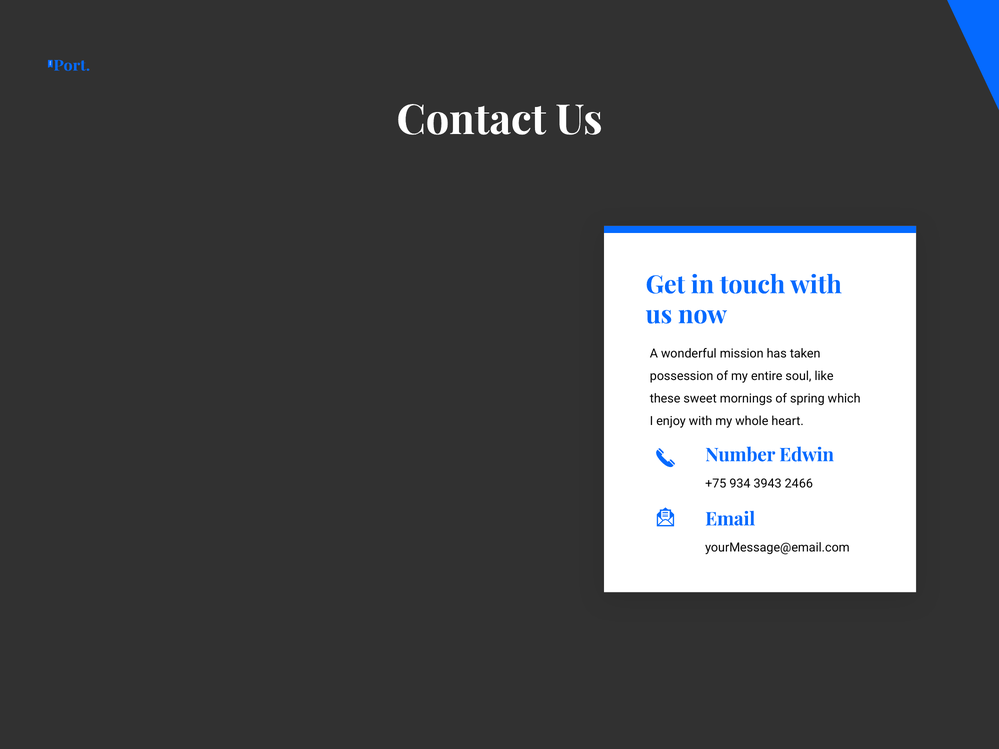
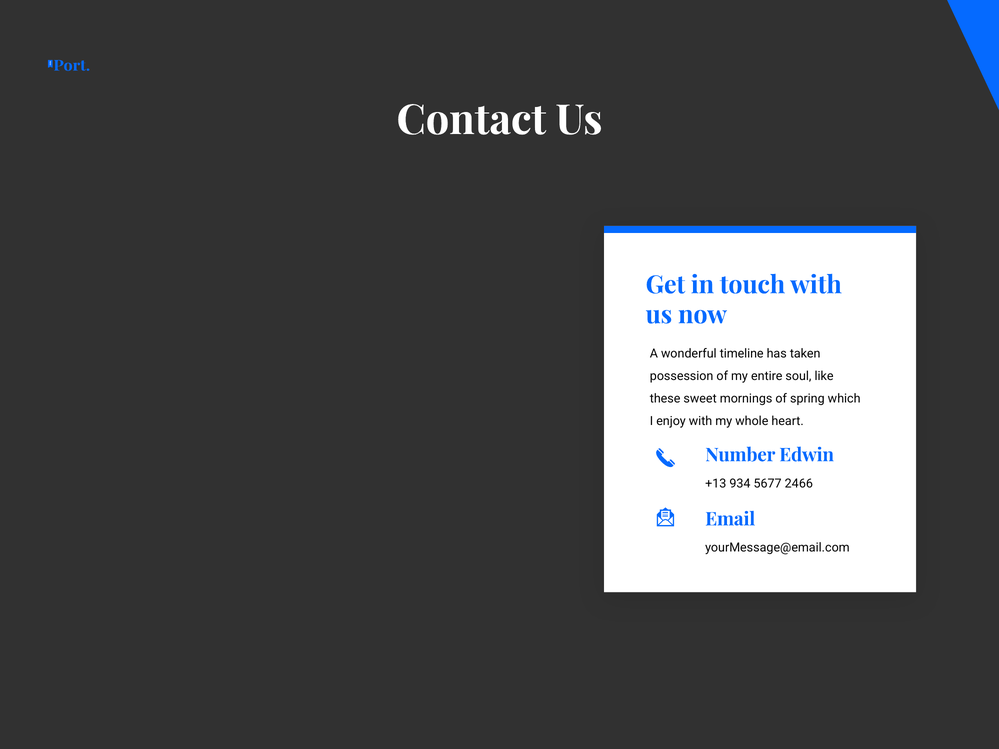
mission: mission -> timeline (742, 354)
+75: +75 -> +13 (716, 484)
3943: 3943 -> 5677 (768, 484)
